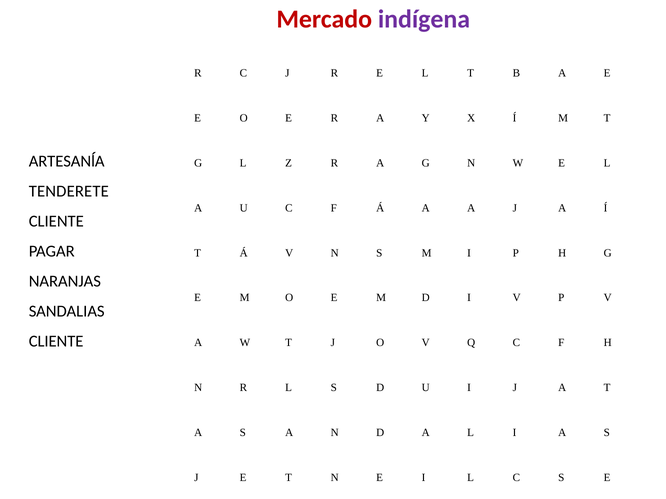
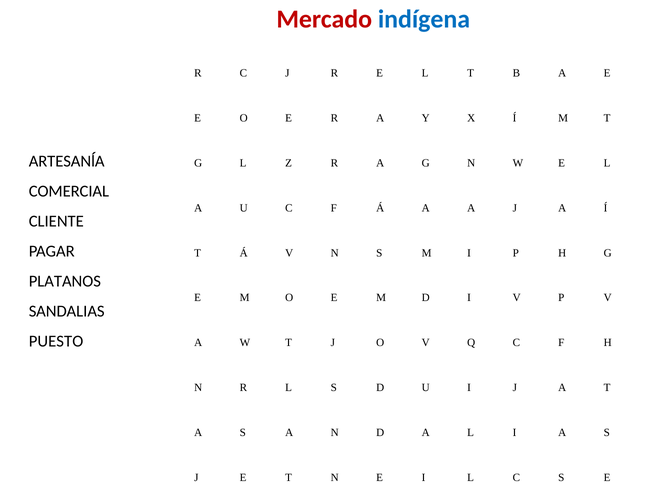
indígena colour: purple -> blue (424, 19)
TENDERETE: TENDERETE -> COMERCIAL (69, 192)
NARANJAS: NARANJAS -> PLATANOS (65, 281)
CLIENTE: CLIENTE -> PUESTO (56, 341)
